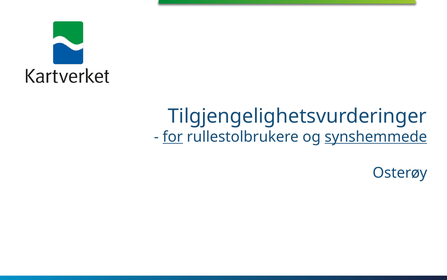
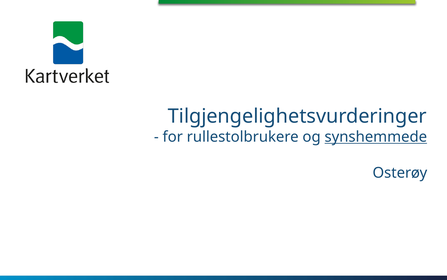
for underline: present -> none (173, 137)
